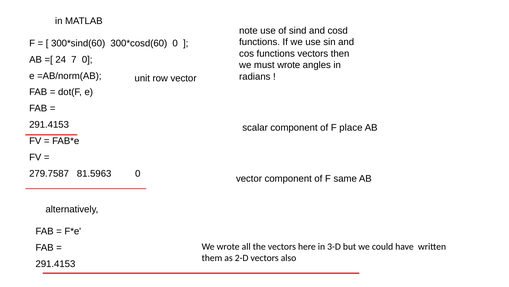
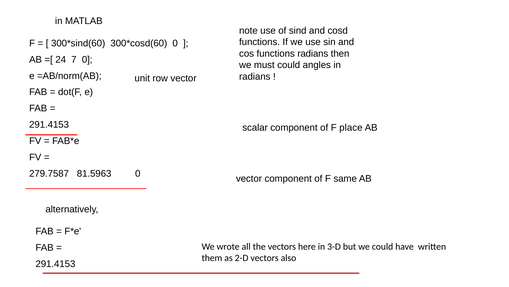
functions vectors: vectors -> radians (313, 53)
must wrote: wrote -> could (289, 65)
